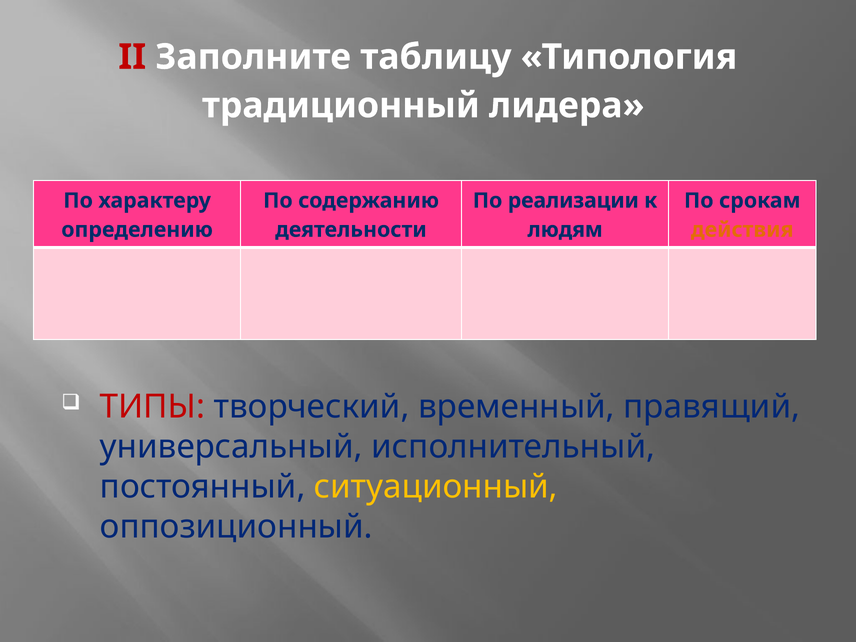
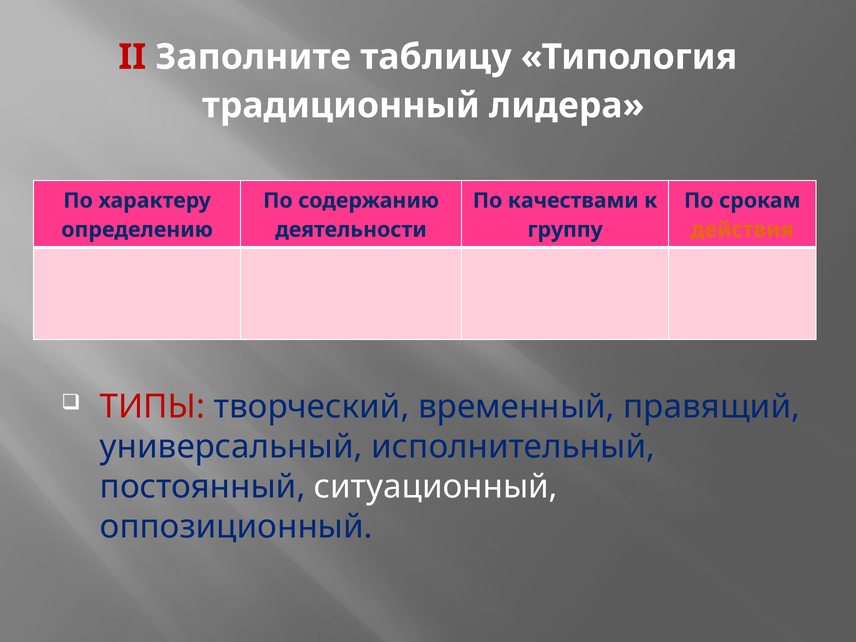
реализации: реализации -> качествами (573, 201)
людям: людям -> группу (565, 230)
ситуационный colour: yellow -> white (436, 487)
